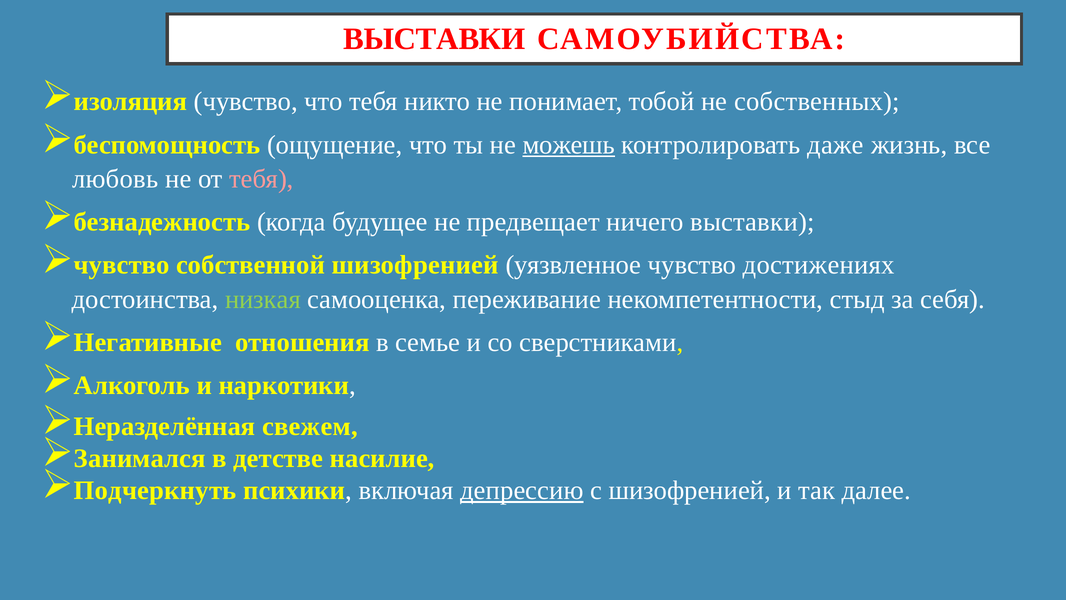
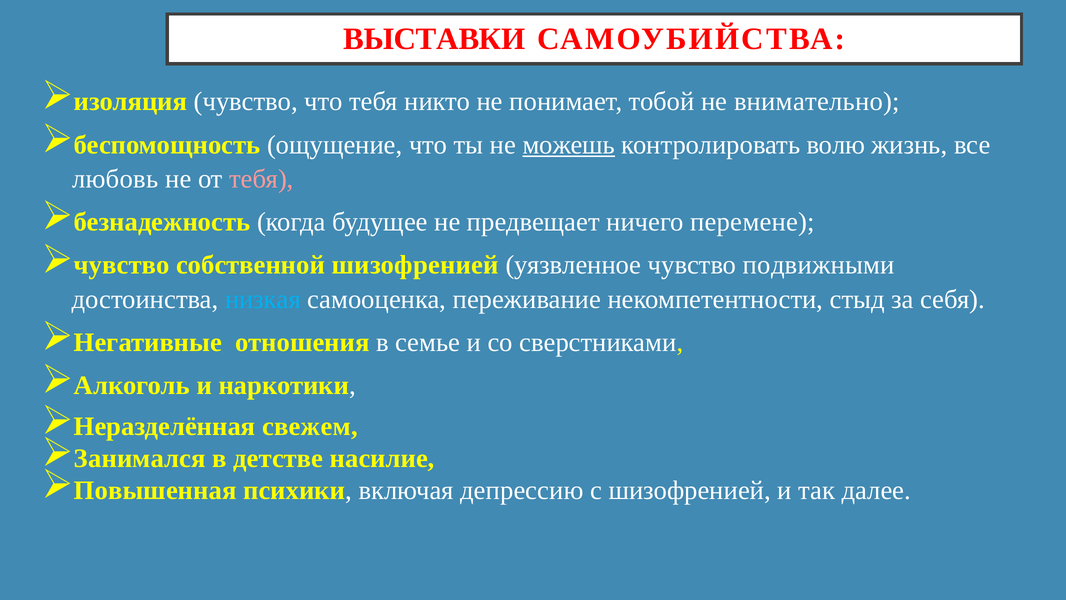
собственных: собственных -> внимательно (817, 102)
даже: даже -> волю (836, 145)
ничего выставки: выставки -> перемене (753, 222)
достижениях: достижениях -> подвижными (819, 265)
низкая colour: light green -> light blue (263, 299)
Подчеркнуть: Подчеркнуть -> Повышенная (155, 490)
депрессию underline: present -> none (522, 490)
